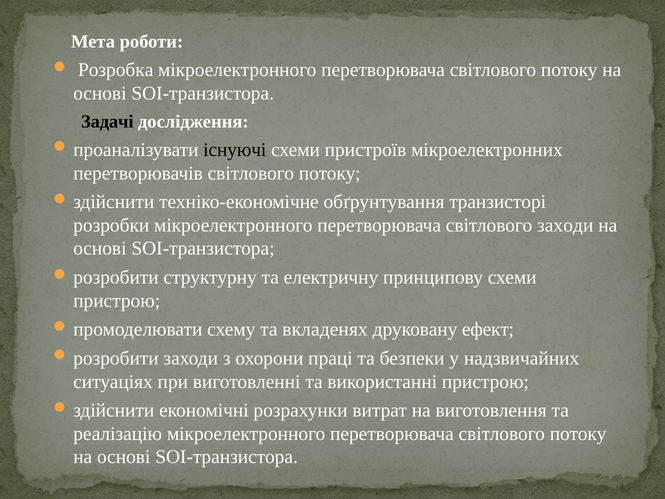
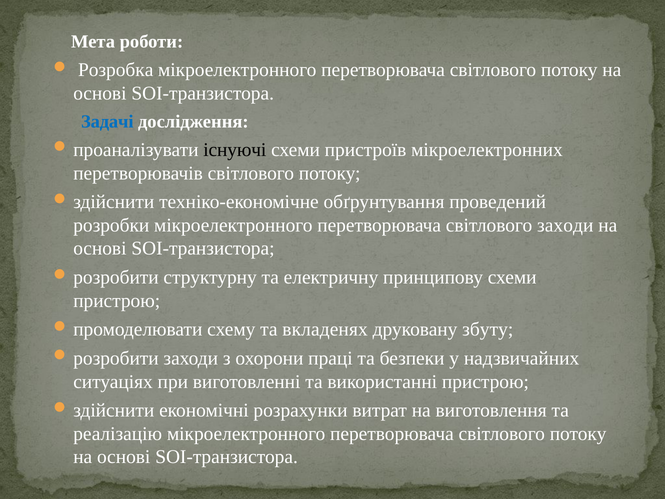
Задачі colour: black -> blue (107, 121)
транзисторі: транзисторі -> проведений (498, 202)
ефект: ефект -> збуту (488, 329)
